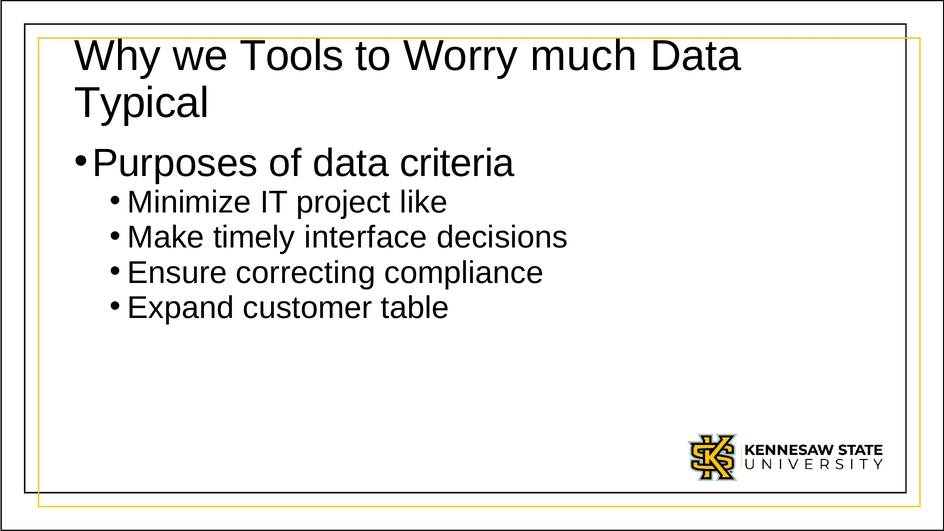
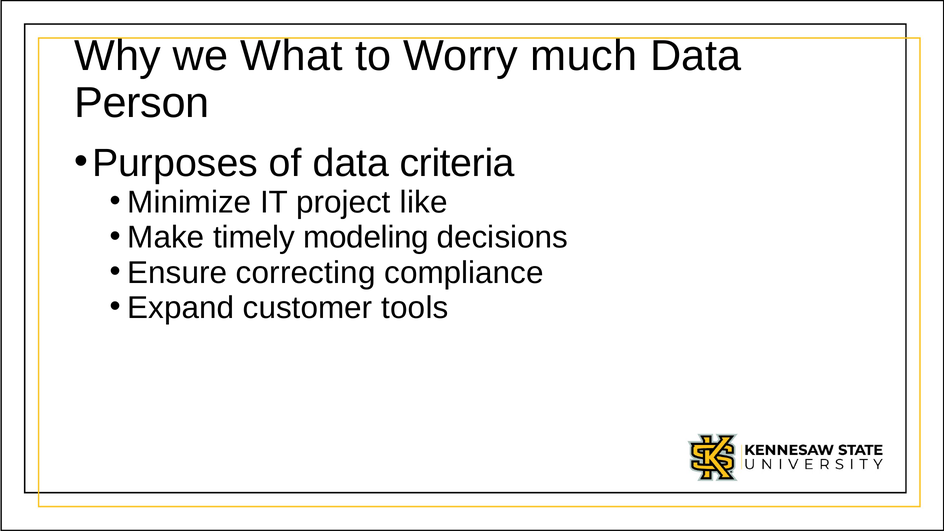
Tools: Tools -> What (291, 56)
Typical: Typical -> Person (142, 103)
interface: interface -> modeling (366, 238)
table: table -> tools (415, 308)
